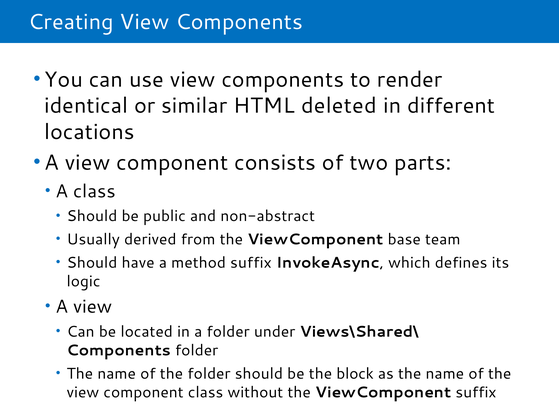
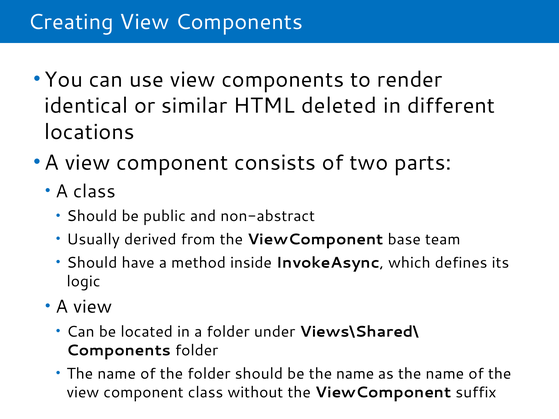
method suffix: suffix -> inside (251, 263)
be the block: block -> name (355, 374)
